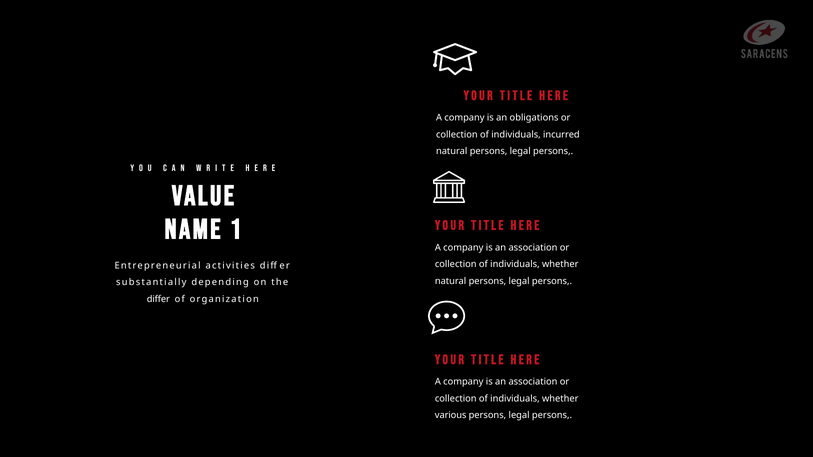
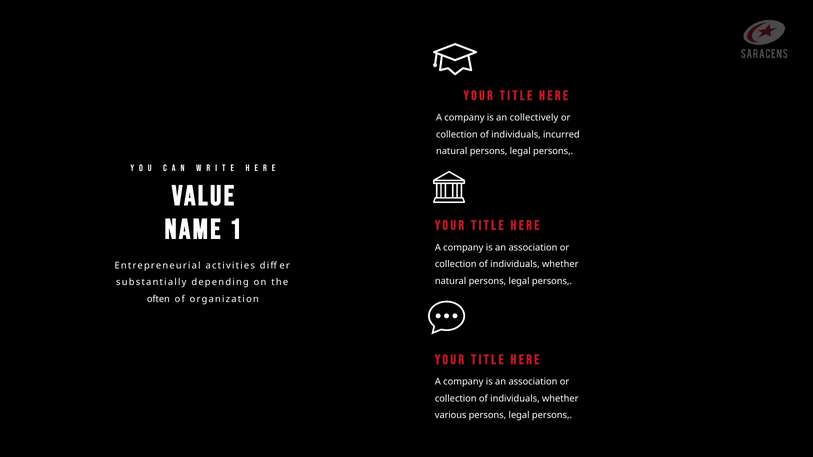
obligations: obligations -> collectively (534, 118)
differ: differ -> often (158, 299)
